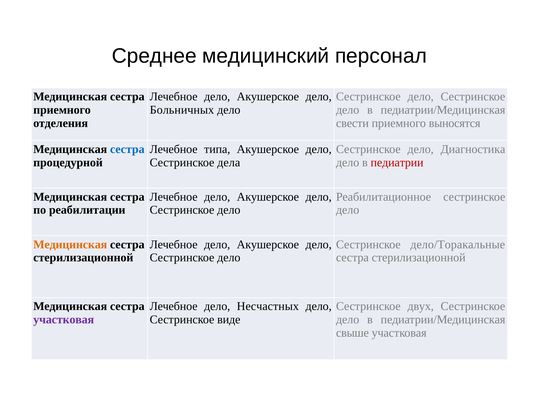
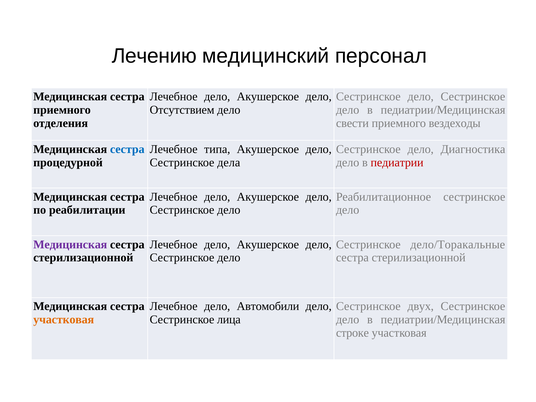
Среднее: Среднее -> Лечению (154, 56)
Больничных: Больничных -> Отсутствием (182, 110)
выносятся: выносятся -> вездеходы (455, 123)
Медицинская colour: orange -> purple (70, 244)
Несчастных: Несчастных -> Автомобили (268, 306)
участковая colour: purple -> orange (64, 320)
виде: виде -> лица (229, 320)
свыше: свыше -> строке (352, 333)
